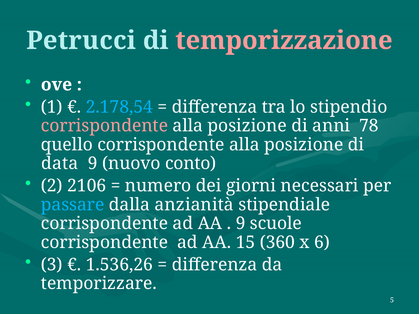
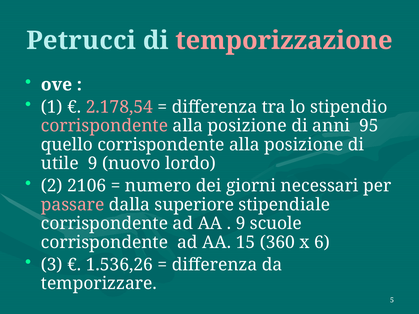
2.178,54 colour: light blue -> pink (119, 107)
78: 78 -> 95 (369, 126)
data: data -> utile (60, 164)
conto: conto -> lordo (191, 164)
passare colour: light blue -> pink (73, 205)
anzianità: anzianità -> superiore (194, 205)
